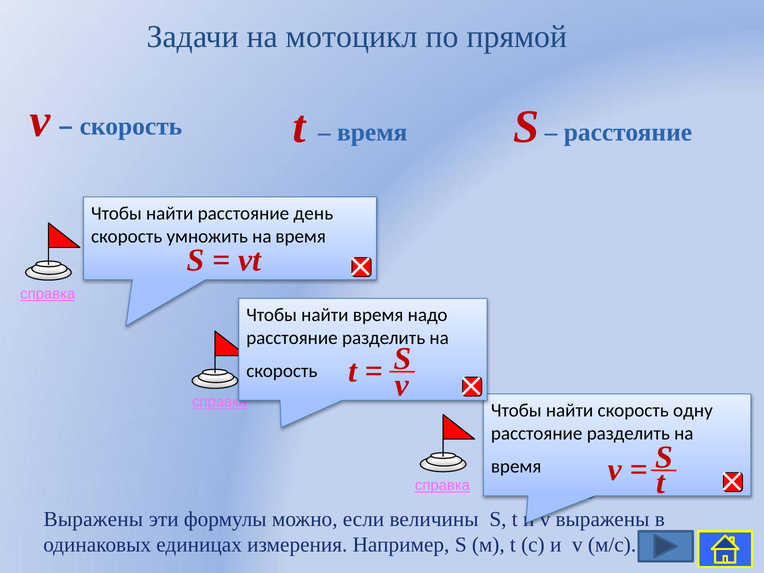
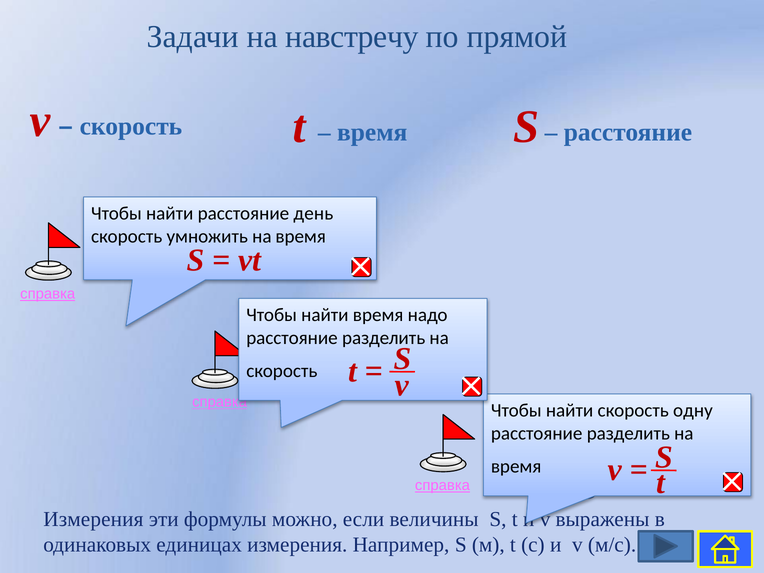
мотоцикл: мотоцикл -> навстречу (352, 37)
Выражены: Выражены -> Измерения (93, 519)
